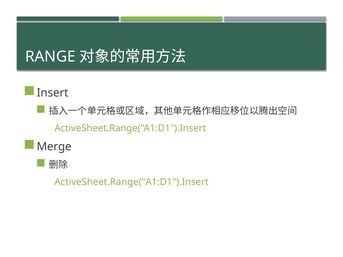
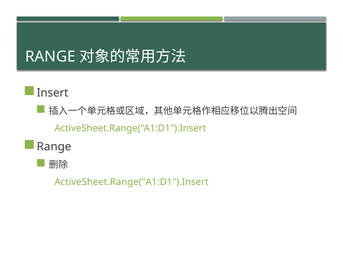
Merge: Merge -> Range (54, 147)
